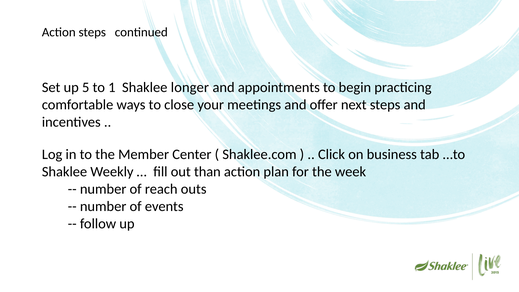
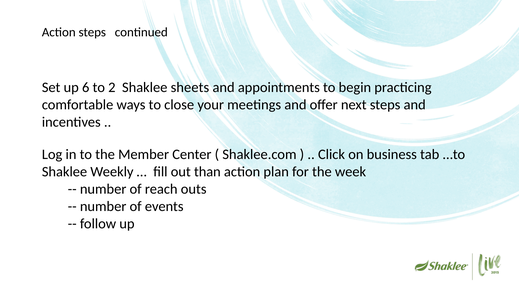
5: 5 -> 6 (86, 87)
1: 1 -> 2 (112, 87)
longer: longer -> sheets (190, 87)
